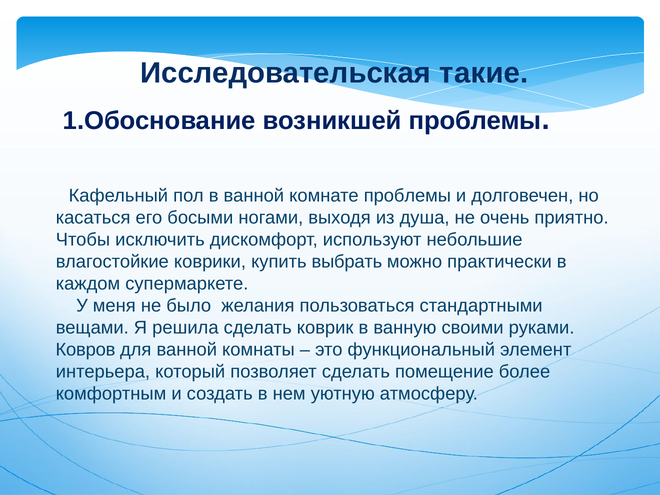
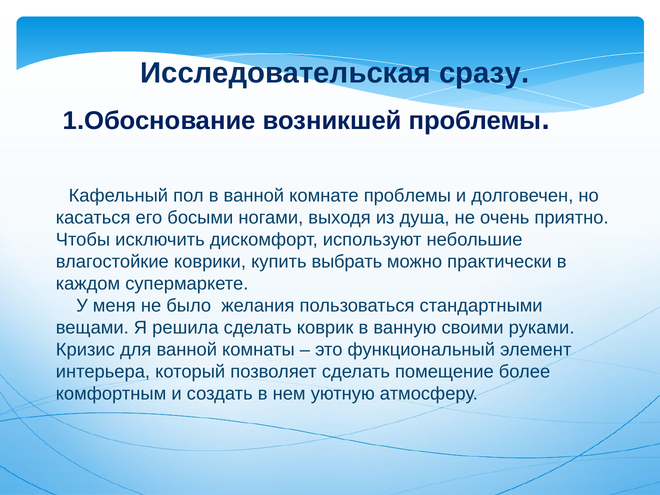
такие: такие -> сразу (484, 73)
Ковров: Ковров -> Кризис (85, 350)
